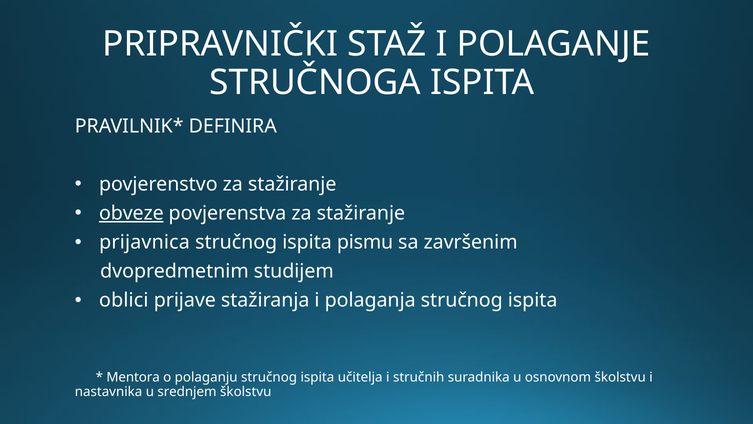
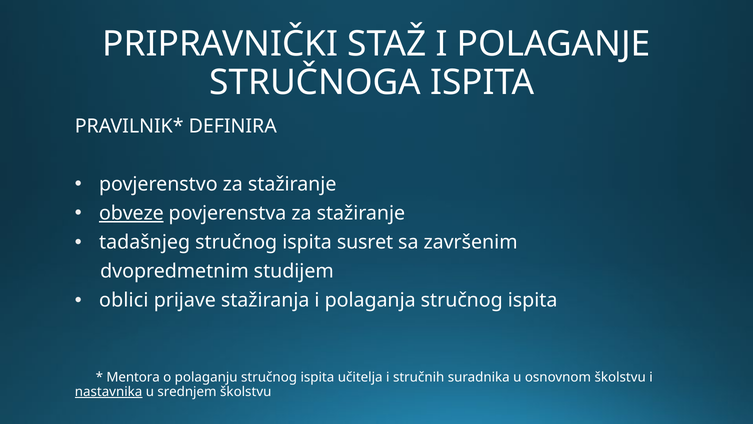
prijavnica: prijavnica -> tadašnjeg (145, 242)
pismu: pismu -> susret (365, 242)
nastavnika underline: none -> present (109, 391)
